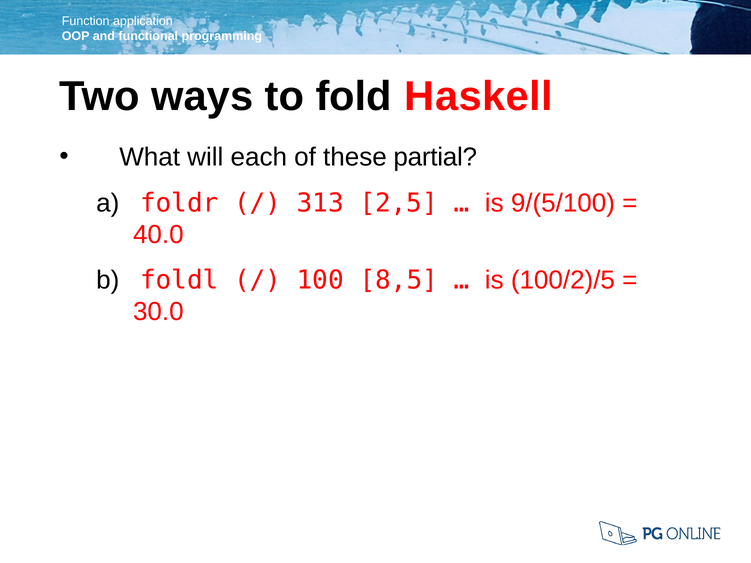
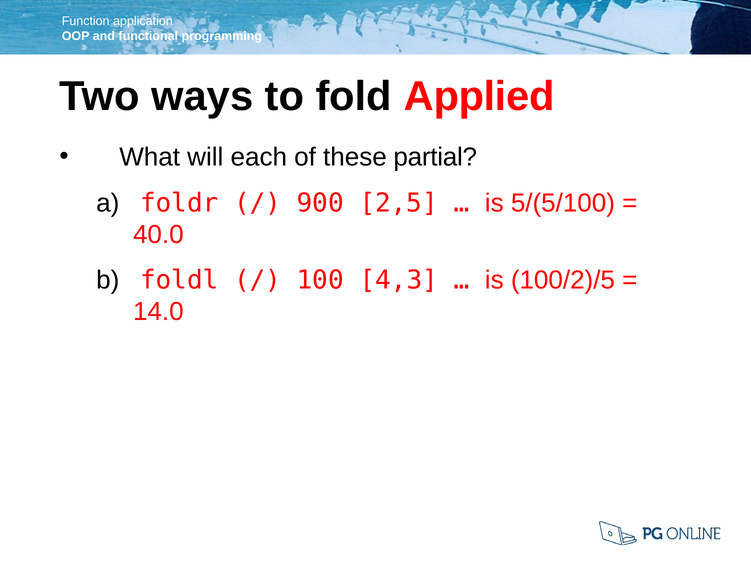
Haskell: Haskell -> Applied (479, 97)
313: 313 -> 900 (320, 203)
9/(5/100: 9/(5/100 -> 5/(5/100 (563, 203)
8,5: 8,5 -> 4,3 (399, 280)
30.0: 30.0 -> 14.0 (158, 312)
